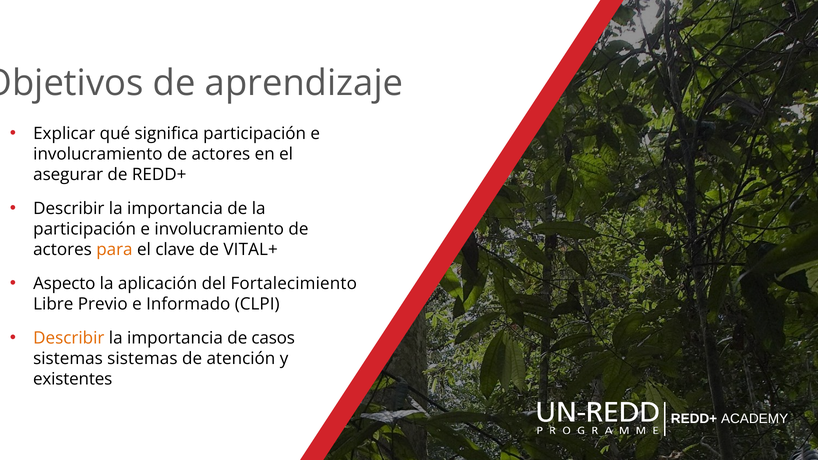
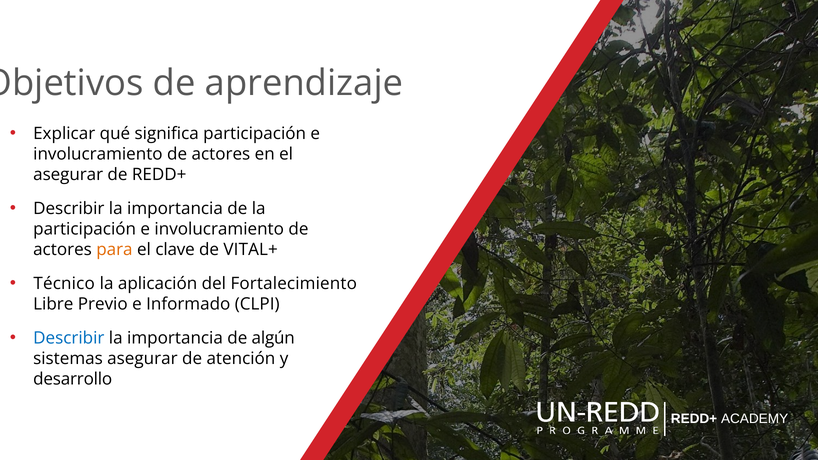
Aspecto: Aspecto -> Técnico (64, 284)
Describir colour: orange -> blue (69, 338)
casos: casos -> algún (273, 338)
sistemas sistemas: sistemas -> asegurar (142, 359)
existentes: existentes -> desarrollo (73, 379)
